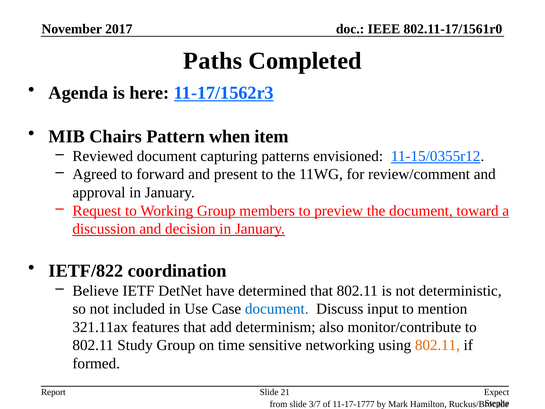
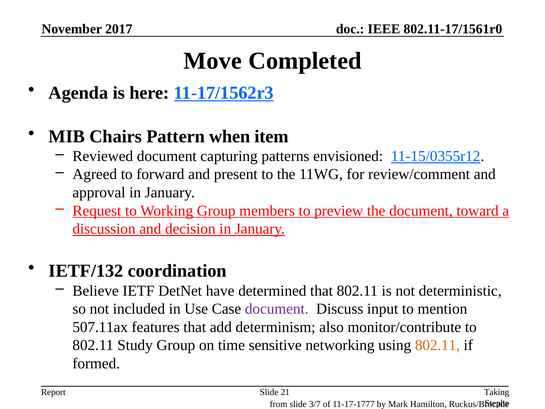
Paths: Paths -> Move (213, 61)
IETF/822: IETF/822 -> IETF/132 (86, 271)
document colour: blue -> purple (277, 309)
321.11ax: 321.11ax -> 507.11ax (100, 327)
Expect: Expect -> Taking (497, 392)
